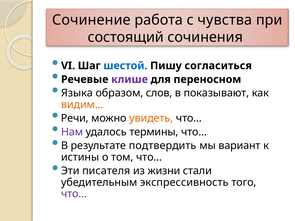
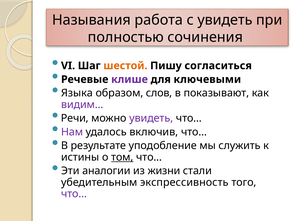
Сочинение: Сочинение -> Называния (91, 20)
с чувства: чувства -> увидеть (225, 20)
состоящий: состоящий -> полностью (126, 37)
шестой colour: blue -> orange (125, 66)
переносном: переносном -> ключевыми (207, 79)
видим… colour: orange -> purple (82, 105)
увидеть colour: orange -> purple (151, 118)
термины: термины -> включив (154, 132)
подтвердить: подтвердить -> уподобление (163, 146)
вариант: вариант -> служить (240, 146)
том underline: none -> present (122, 157)
писателя: писателя -> аналогии (106, 171)
